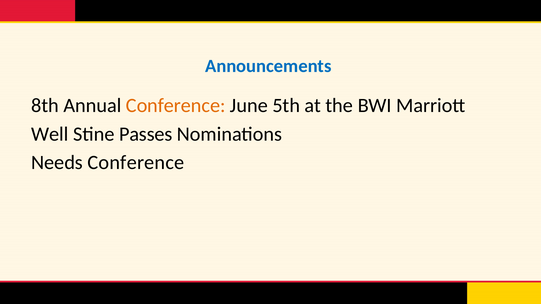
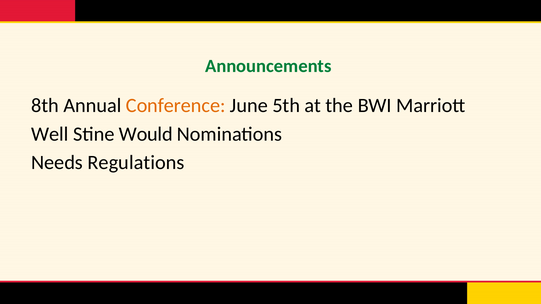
Announcements colour: blue -> green (268, 66)
Passes: Passes -> Would (146, 134)
Needs Conference: Conference -> Regulations (136, 163)
